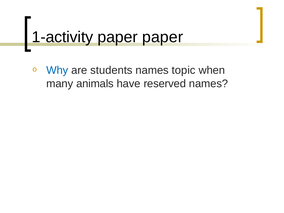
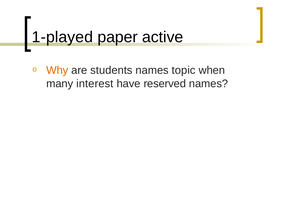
1-activity: 1-activity -> 1-played (62, 37)
paper paper: paper -> active (163, 37)
Why colour: blue -> orange (57, 70)
animals: animals -> interest (95, 84)
